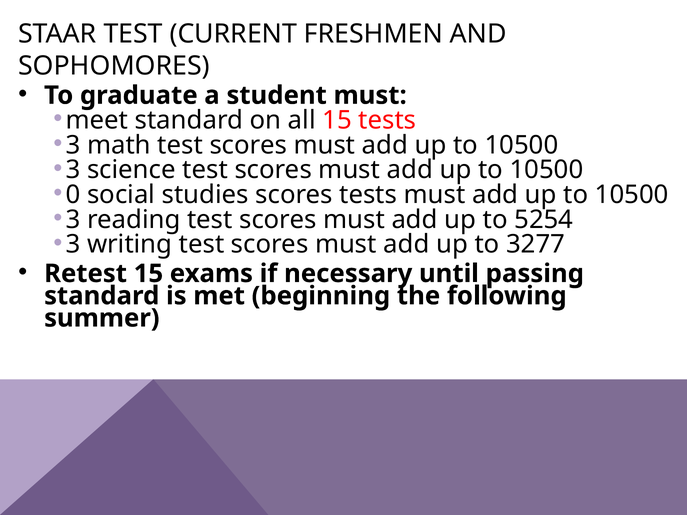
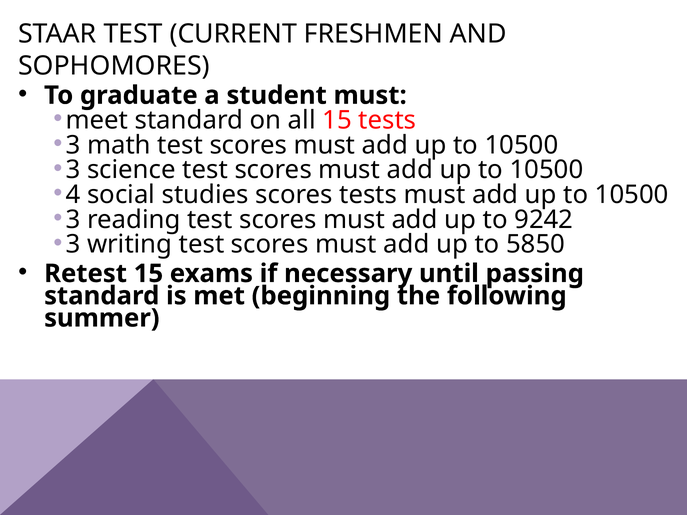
0: 0 -> 4 (73, 195)
5254: 5254 -> 9242 (544, 220)
3277: 3277 -> 5850 (536, 245)
